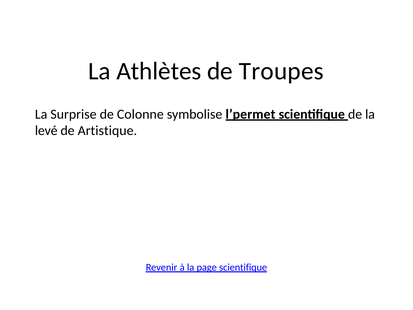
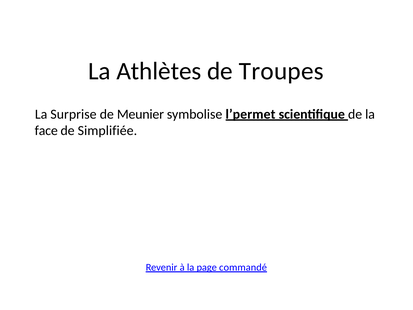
Colonne: Colonne -> Meunier (140, 114)
levé: levé -> face (46, 131)
Artistique: Artistique -> Simplifiée (107, 131)
page scientifique: scientifique -> commandé (243, 267)
